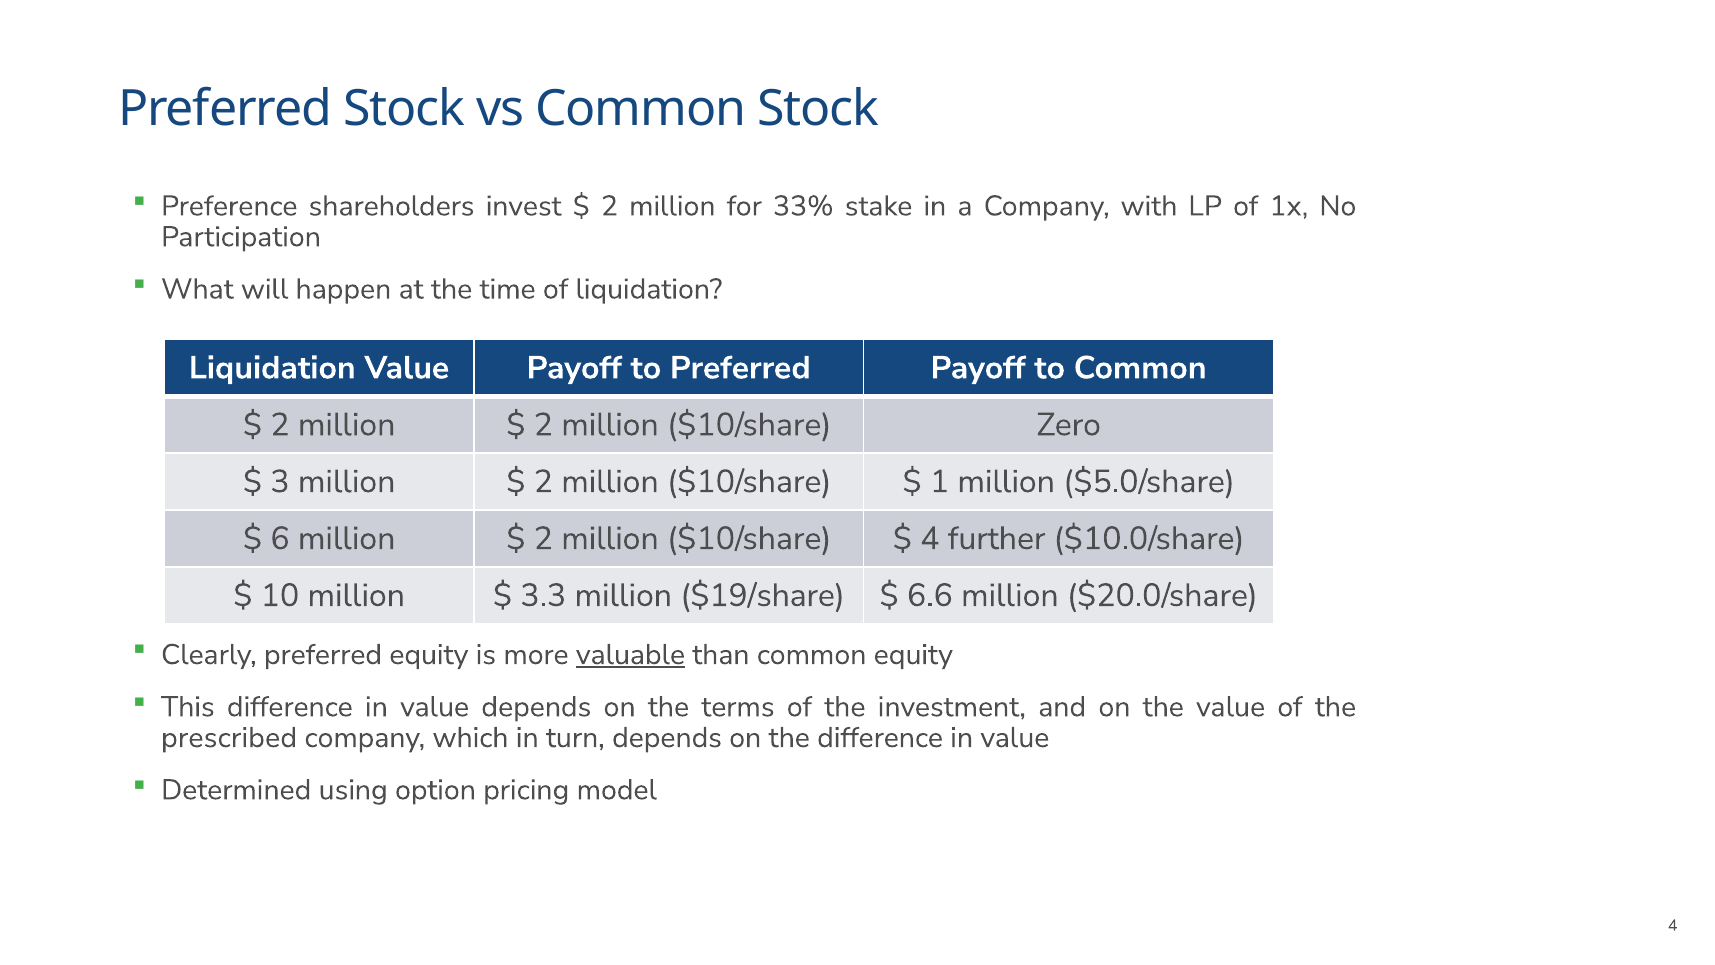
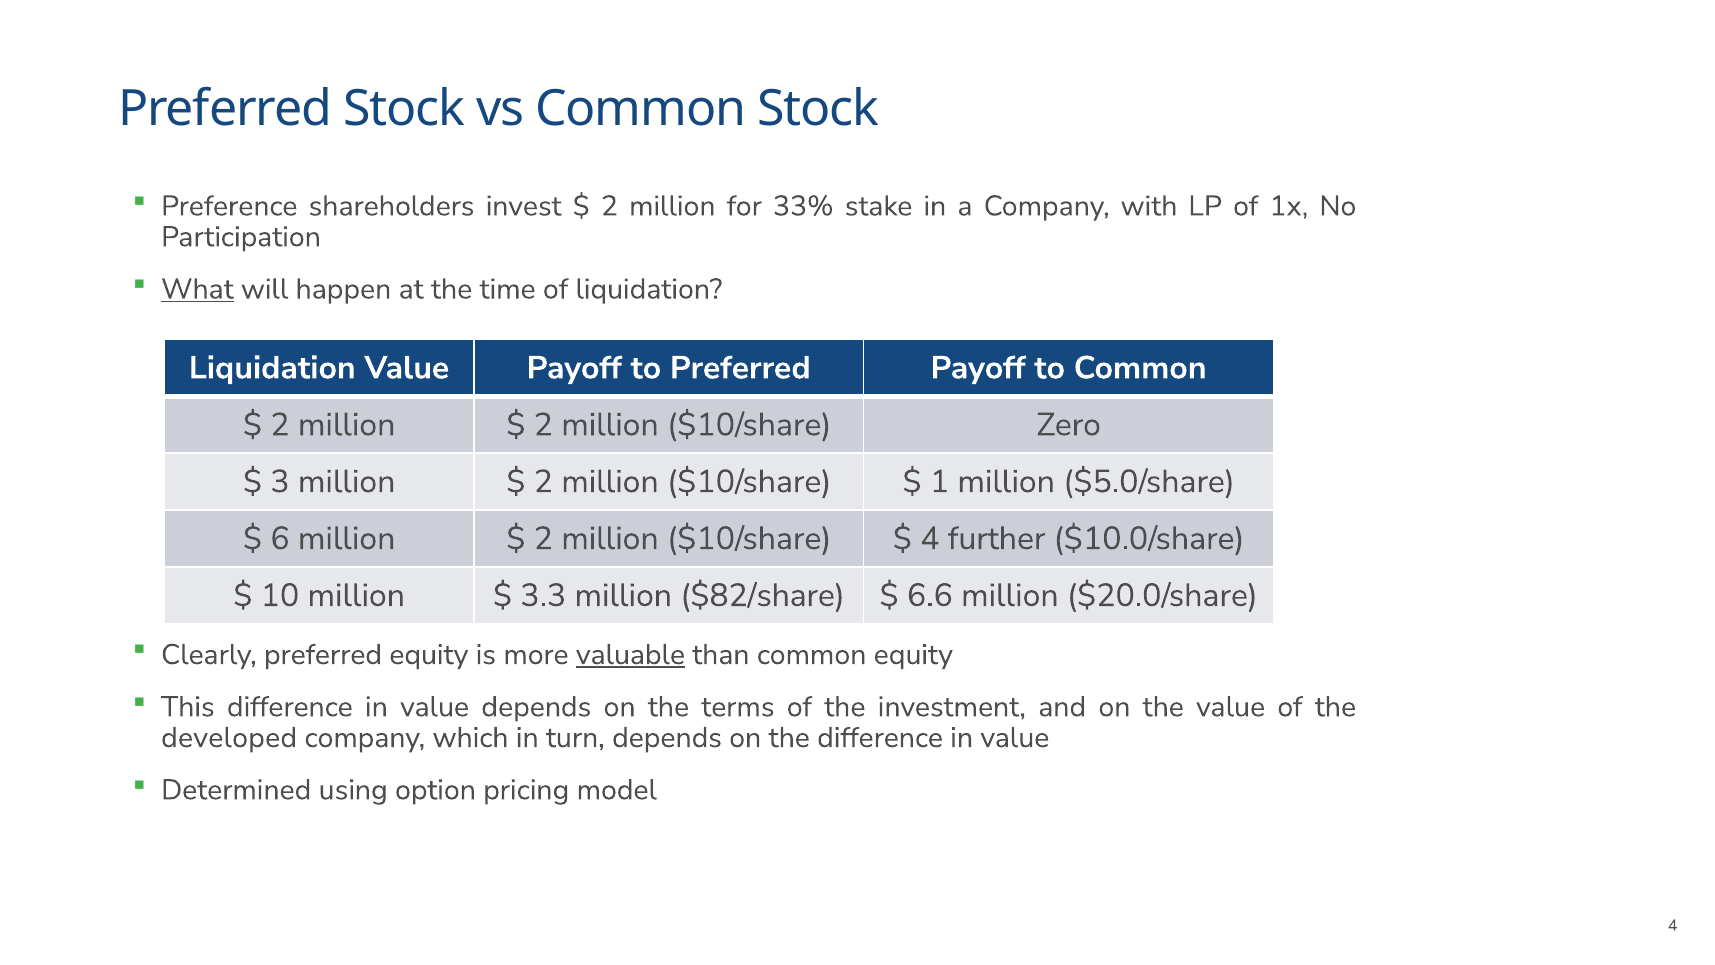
What underline: none -> present (197, 289)
$19/share: $19/share -> $82/share (763, 595)
prescribed: prescribed -> developed (229, 737)
